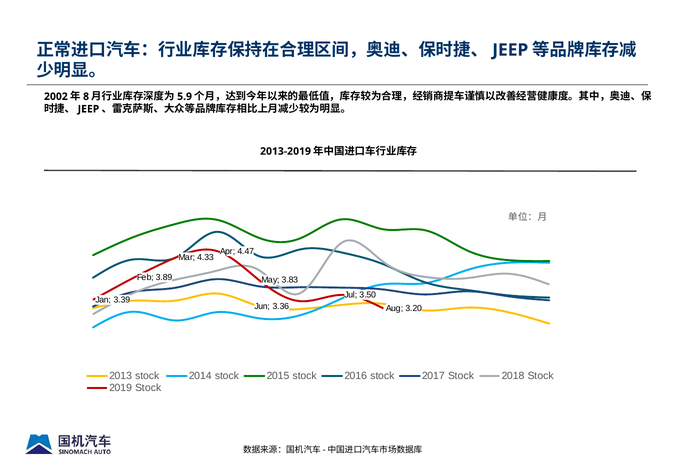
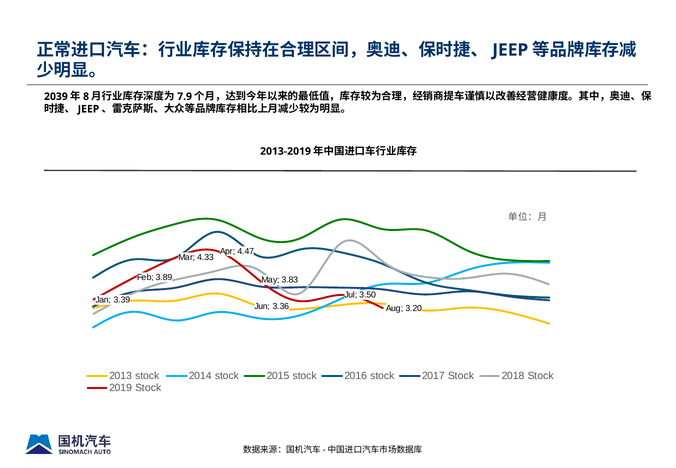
2002: 2002 -> 2039 (56, 97)
5.9: 5.9 -> 7.9 (185, 97)
